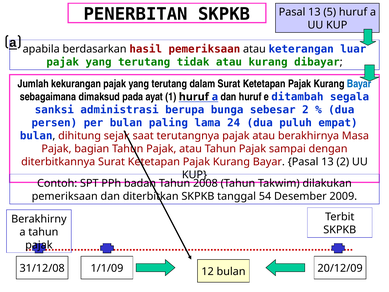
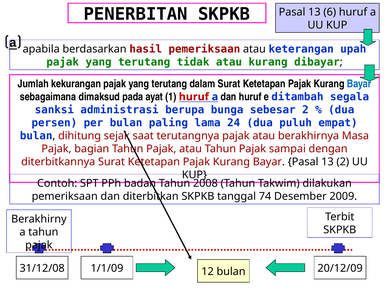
5: 5 -> 6 (330, 12)
luar: luar -> upah (353, 49)
huruf colour: black -> red (194, 97)
54: 54 -> 74 (265, 196)
